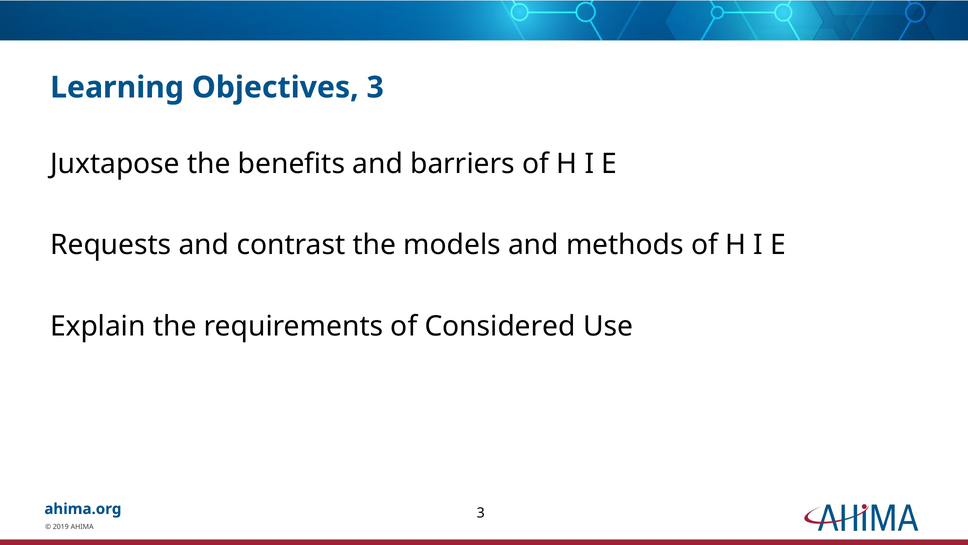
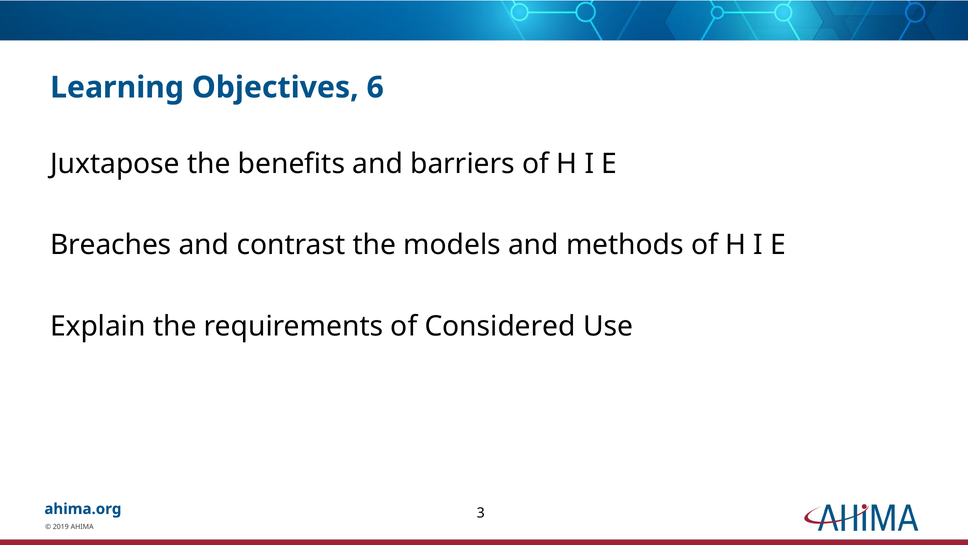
Objectives 3: 3 -> 6 (375, 87)
Requests: Requests -> Breaches (111, 245)
